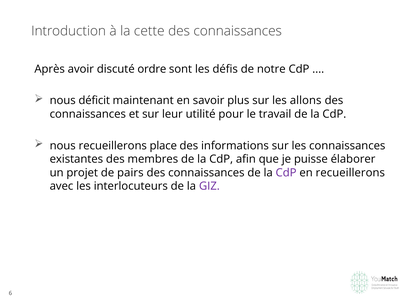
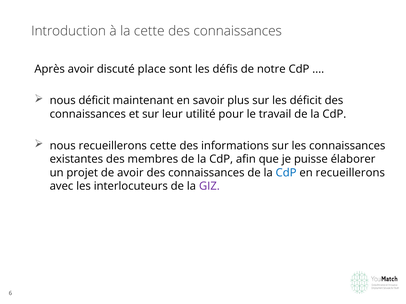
ordre: ordre -> place (152, 69)
les allons: allons -> déficit (306, 101)
recueillerons place: place -> cette (163, 146)
de pairs: pairs -> avoir (130, 173)
CdP colour: purple -> blue (286, 173)
